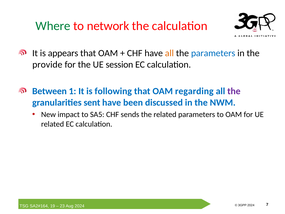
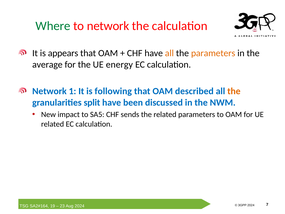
parameters colour: blue -> orange (213, 53)
provide: provide -> average (47, 65)
session: session -> energy (119, 65)
Between: Between -> Network (49, 91)
regarding: regarding -> described (194, 91)
the colour: purple -> orange (234, 91)
sent: sent -> split (92, 103)
